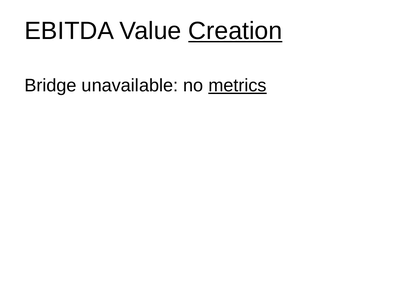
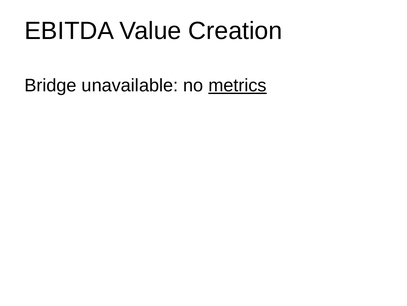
Creation underline: present -> none (235, 31)
